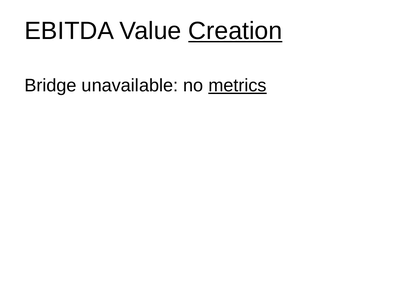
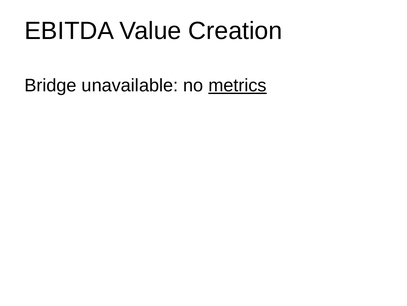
Creation underline: present -> none (235, 31)
